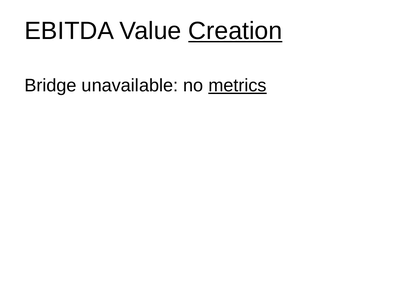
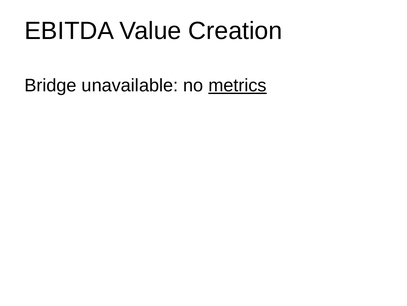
Creation underline: present -> none (235, 31)
